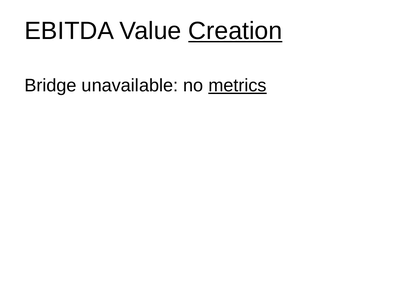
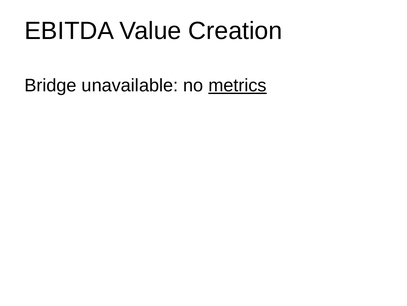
Creation underline: present -> none (235, 31)
